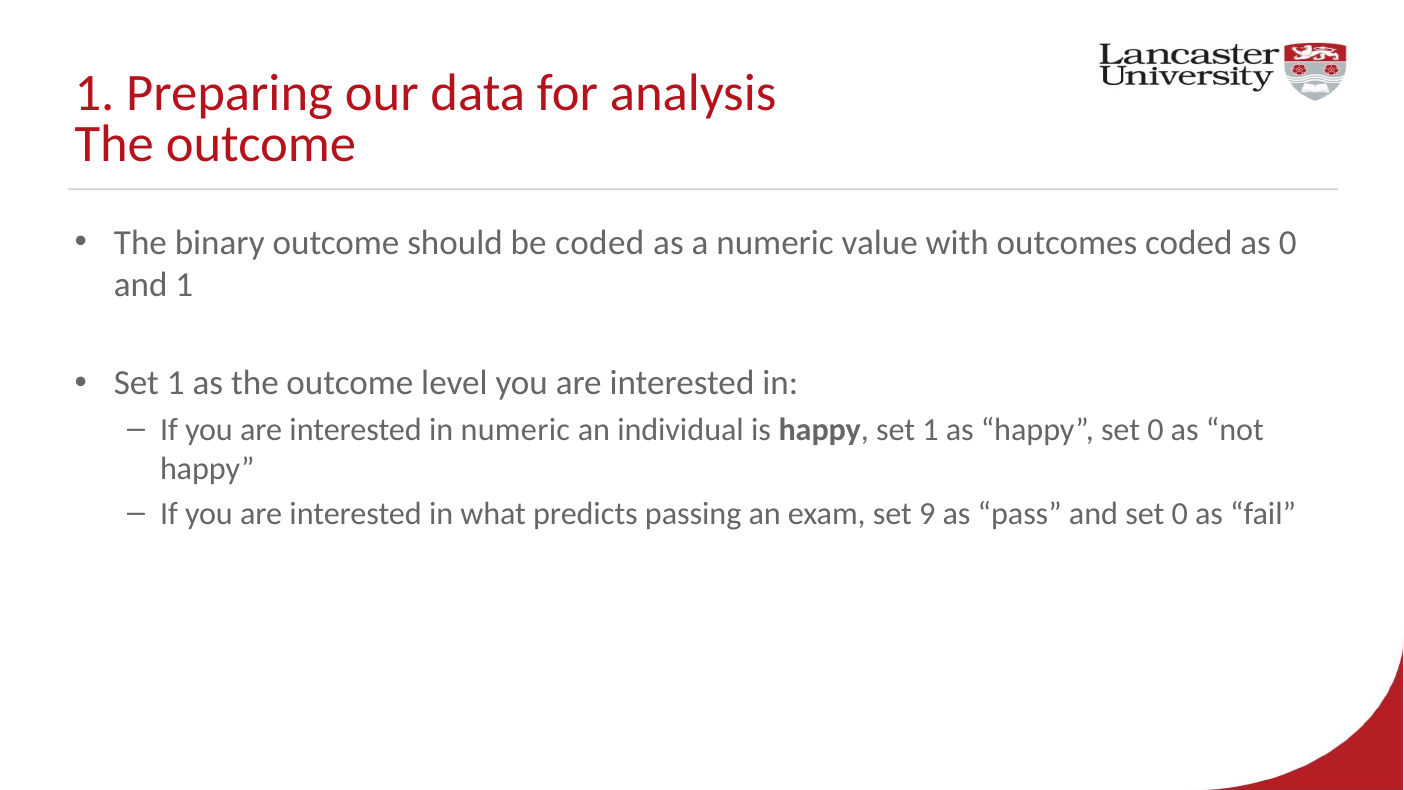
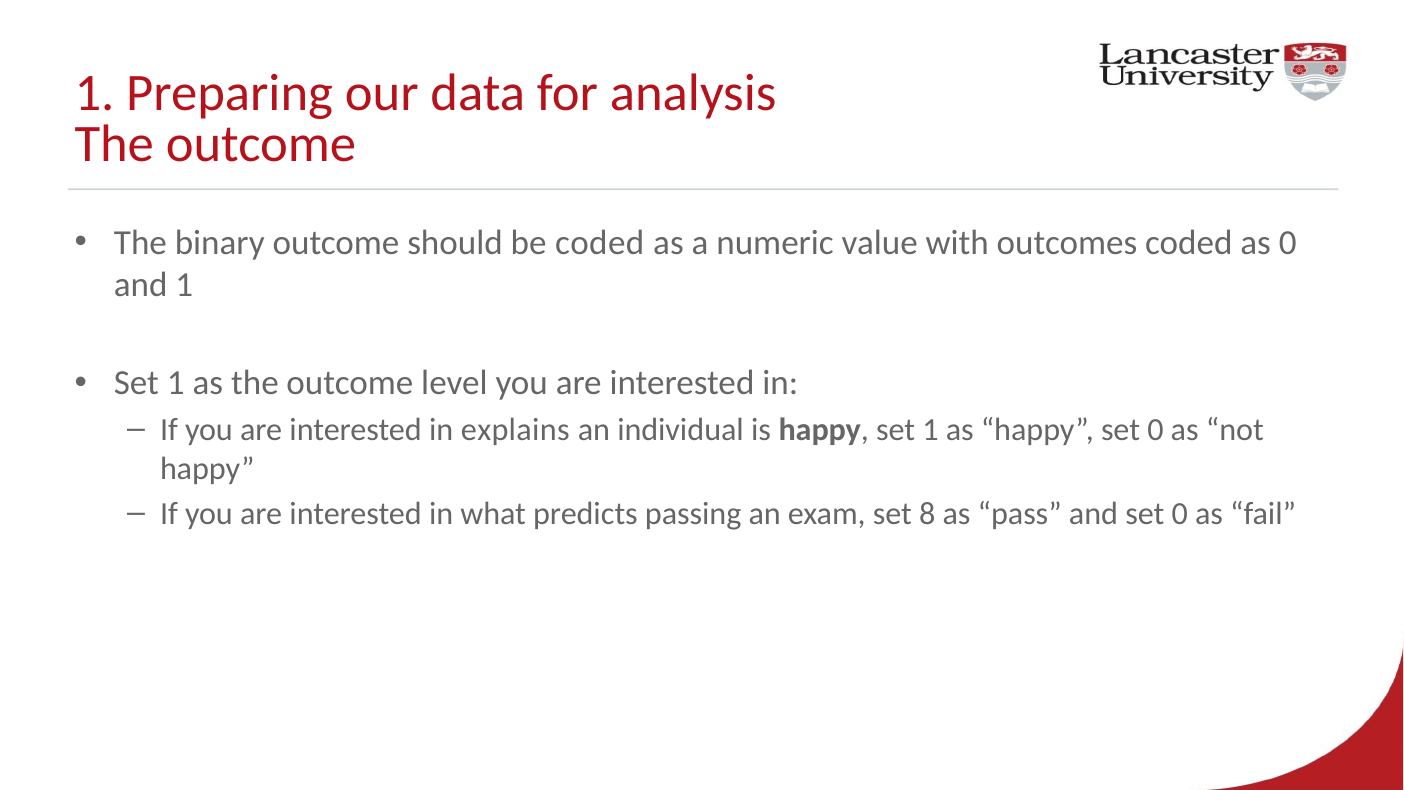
in numeric: numeric -> explains (515, 430)
9: 9 -> 8 (927, 513)
